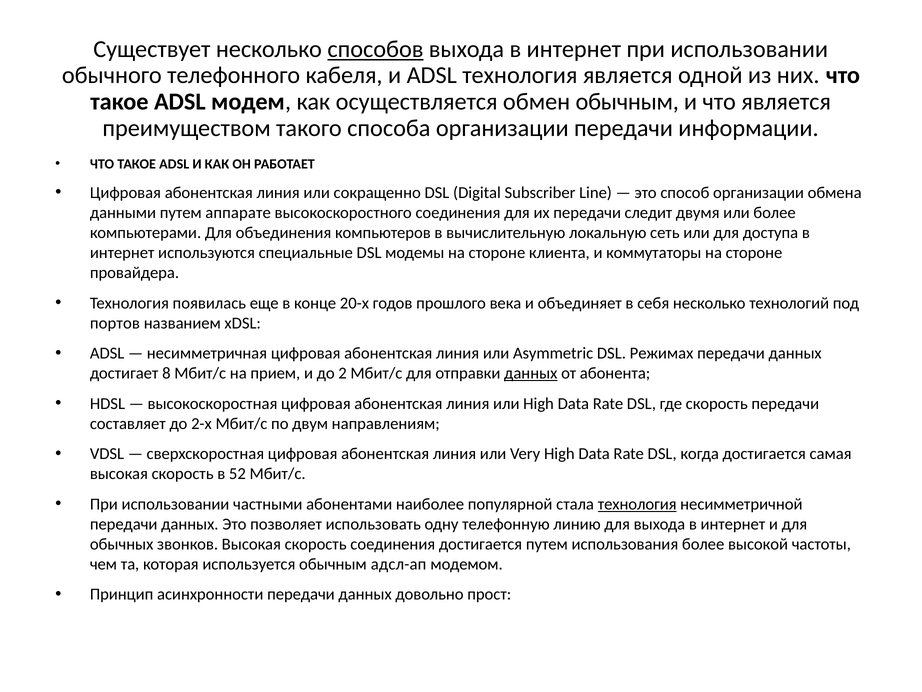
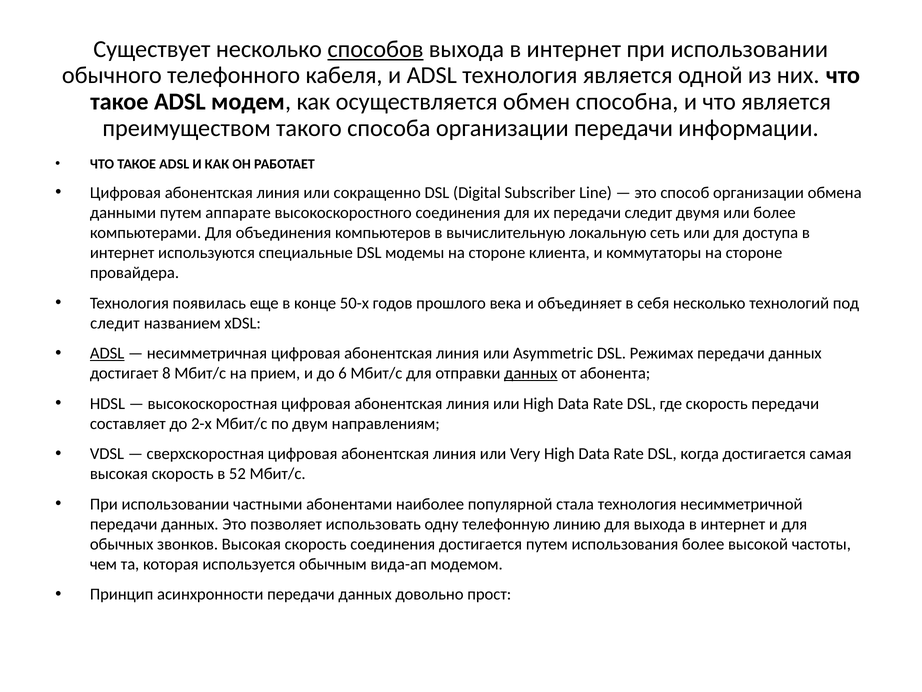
обмен обычным: обычным -> способна (627, 102)
20-х: 20-х -> 50-х (354, 303)
портов: портов -> следит (115, 323)
ADSL underline: none -> present (107, 353)
2: 2 -> 6 (343, 373)
технология underline: present -> none (637, 504)
адсл-ап: адсл-ап -> вида-ап (399, 564)
